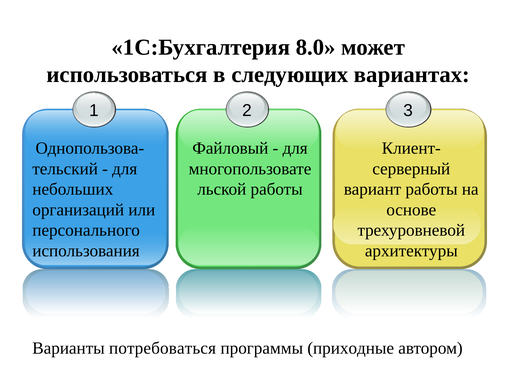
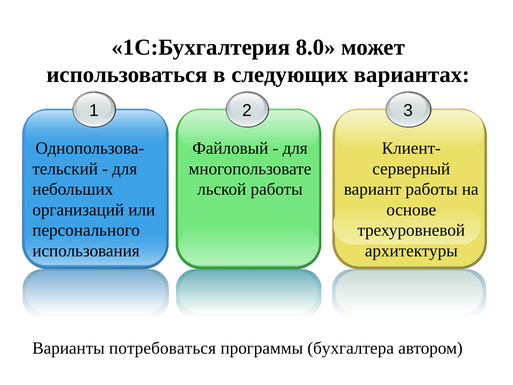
приходные: приходные -> бухгалтера (351, 348)
